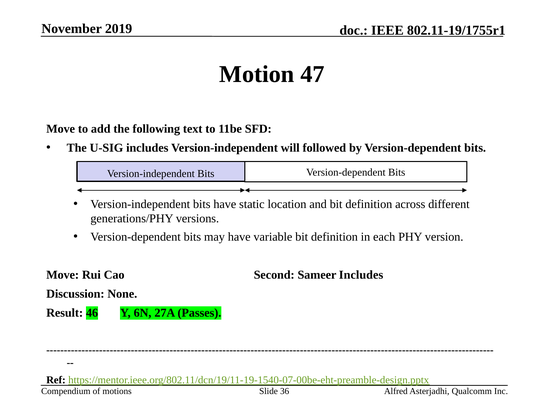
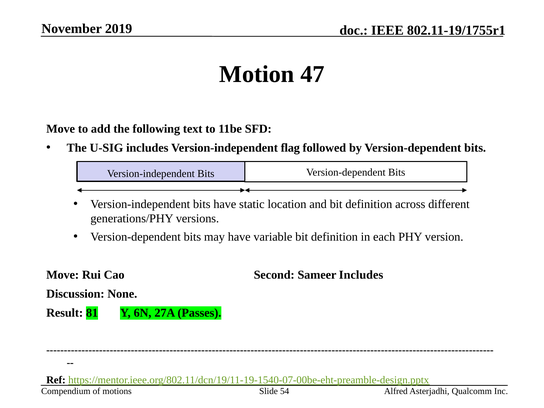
will: will -> flag (290, 148)
46: 46 -> 81 (92, 313)
36: 36 -> 54 (285, 391)
